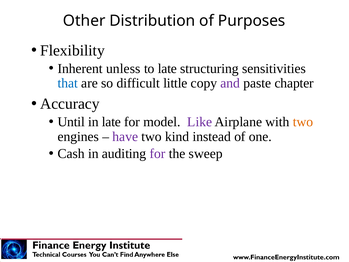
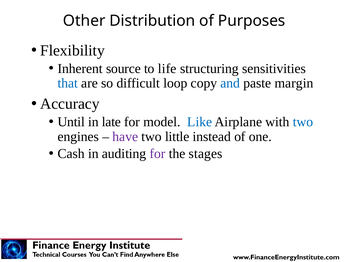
unless: unless -> source (123, 68)
to late: late -> life (167, 68)
little: little -> loop (175, 83)
and colour: purple -> blue (230, 83)
chapter: chapter -> margin (294, 83)
Like colour: purple -> blue (200, 122)
two colour: orange -> blue (303, 122)
kind: kind -> little (177, 136)
sweep: sweep -> stages (206, 154)
